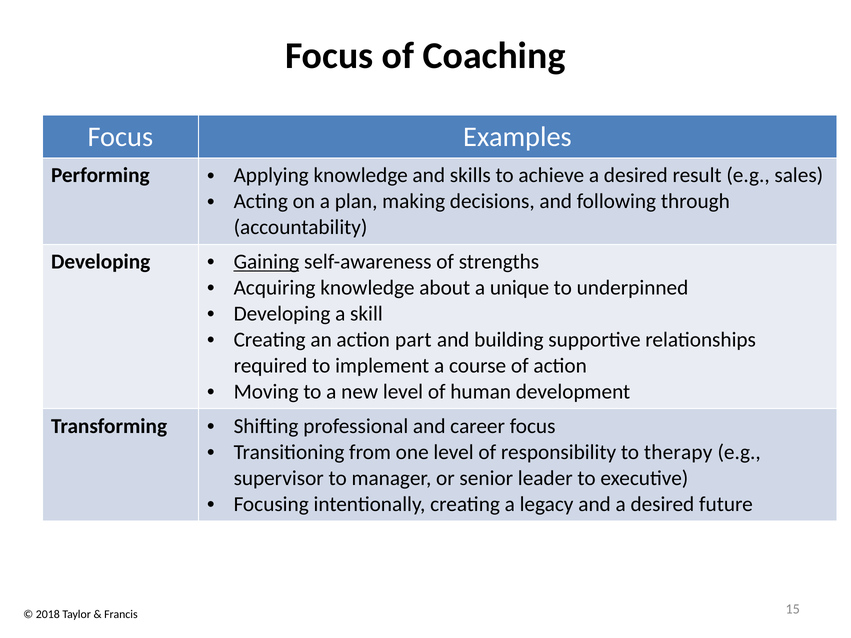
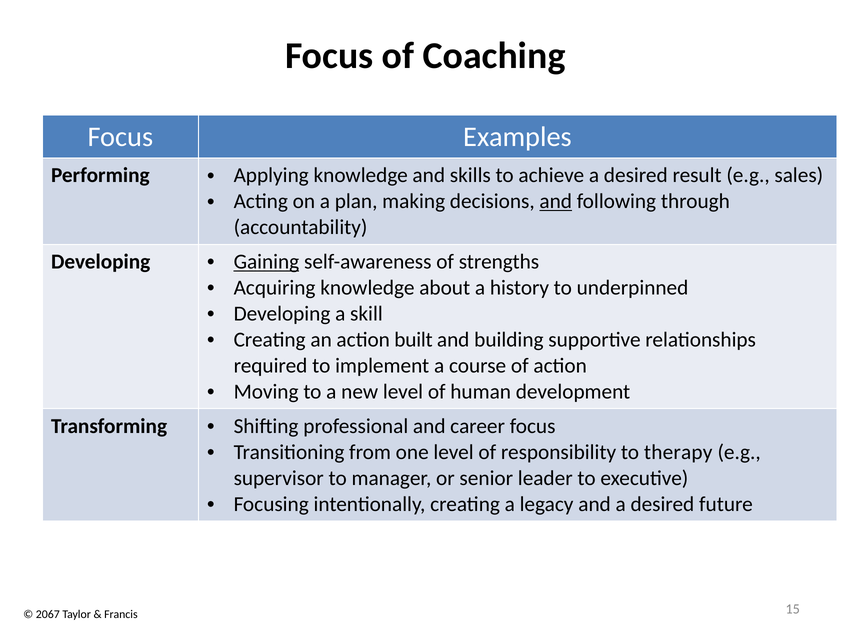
and underline: none -> present (556, 202)
unique: unique -> history (519, 288)
part: part -> built (414, 340)
2018: 2018 -> 2067 (48, 615)
